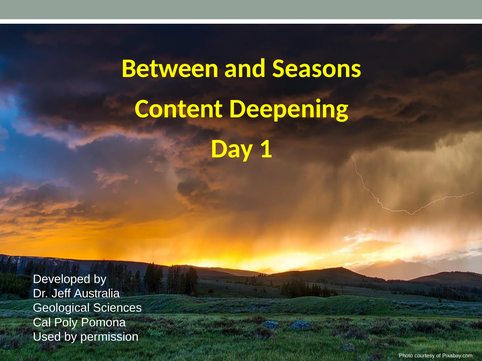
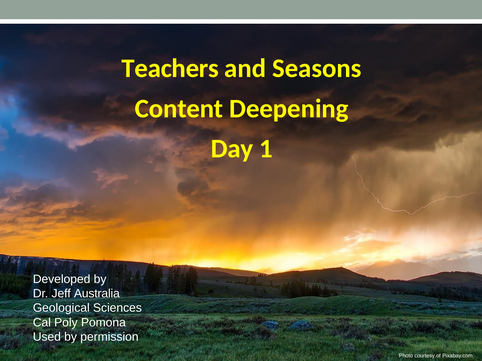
Between: Between -> Teachers (170, 69)
